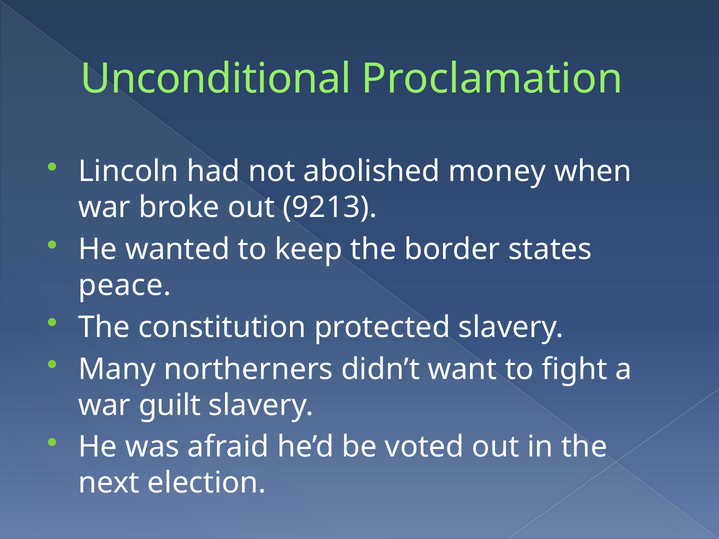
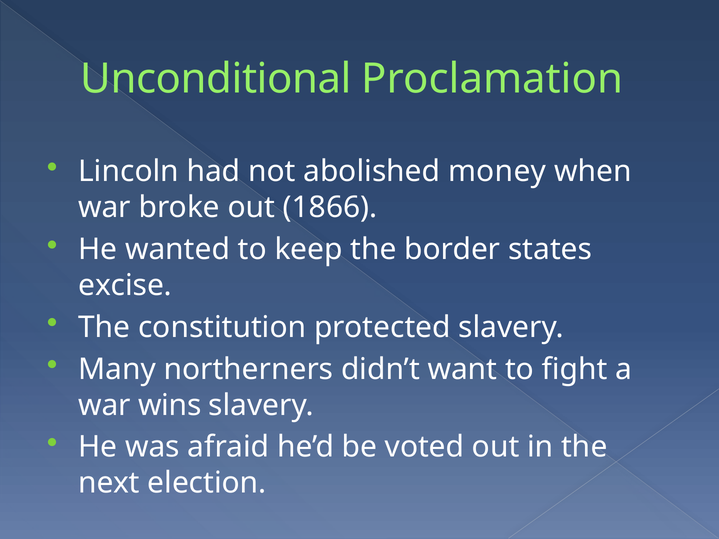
9213: 9213 -> 1866 (330, 208)
peace: peace -> excise (125, 286)
guilt: guilt -> wins (170, 405)
